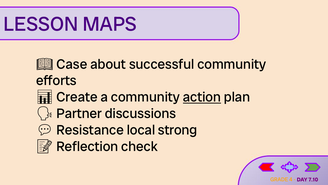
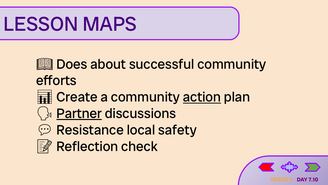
Case: Case -> Does (72, 64)
Partner underline: none -> present (79, 113)
strong: strong -> safety (177, 130)
